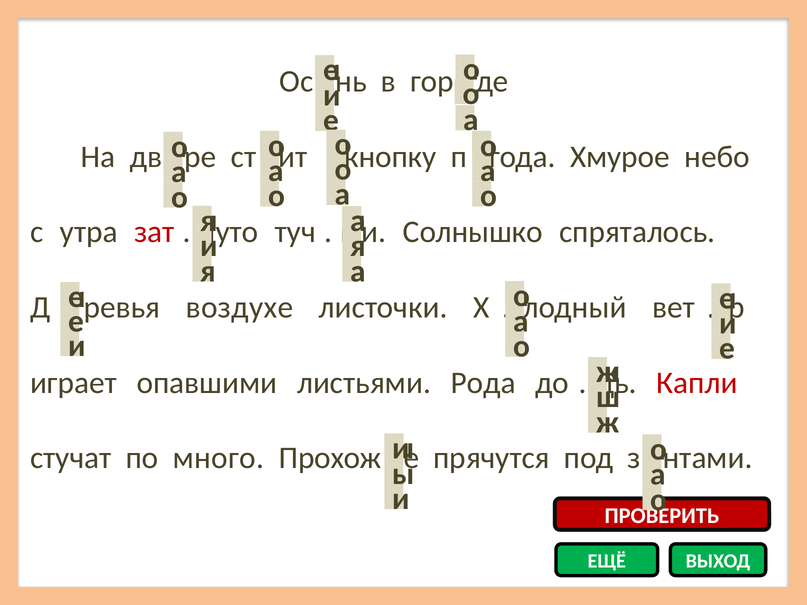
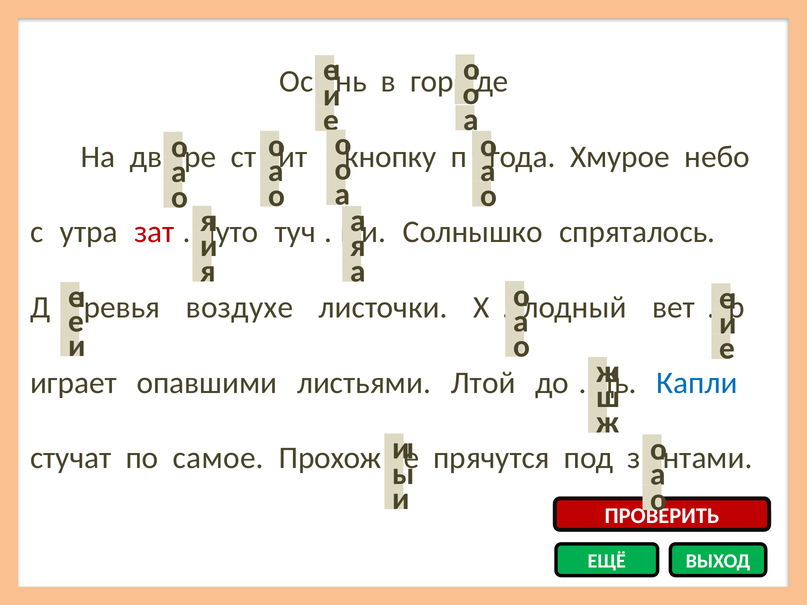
Рода: Рода -> Лтой (483, 383)
Капли colour: red -> blue (697, 383)
много: много -> самое (218, 458)
